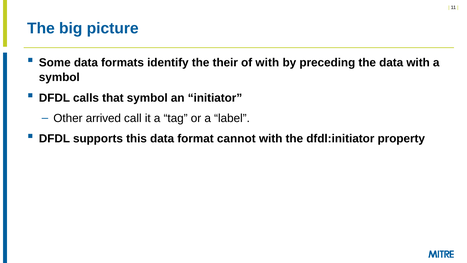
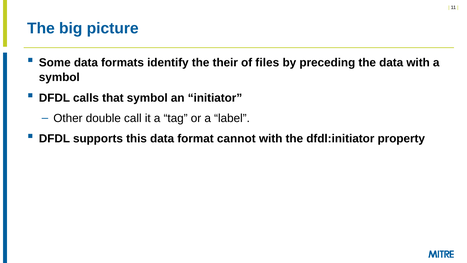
of with: with -> files (267, 63)
arrived: arrived -> double (103, 118)
